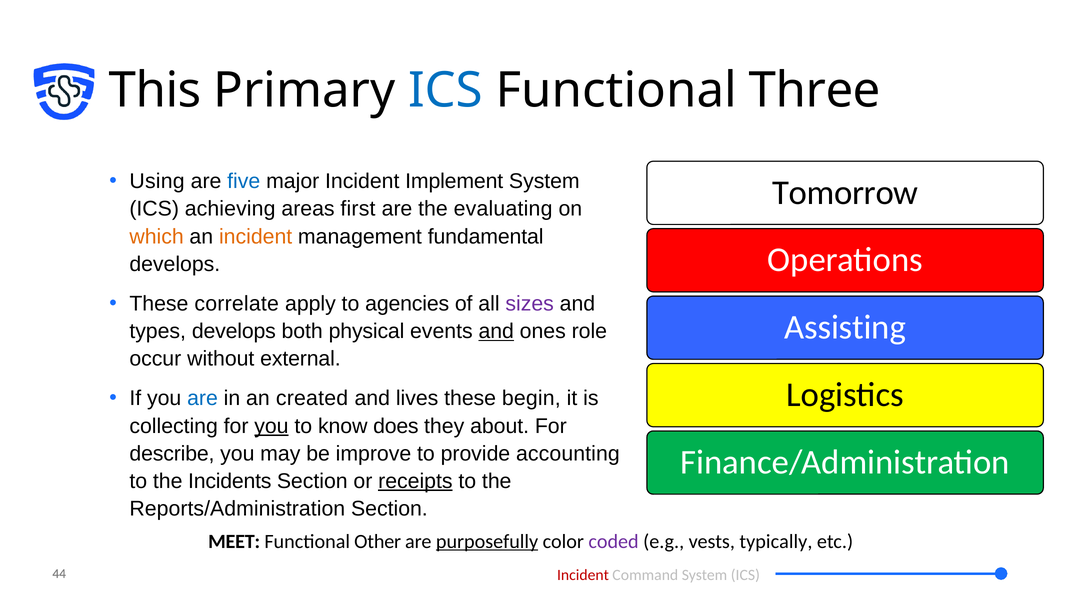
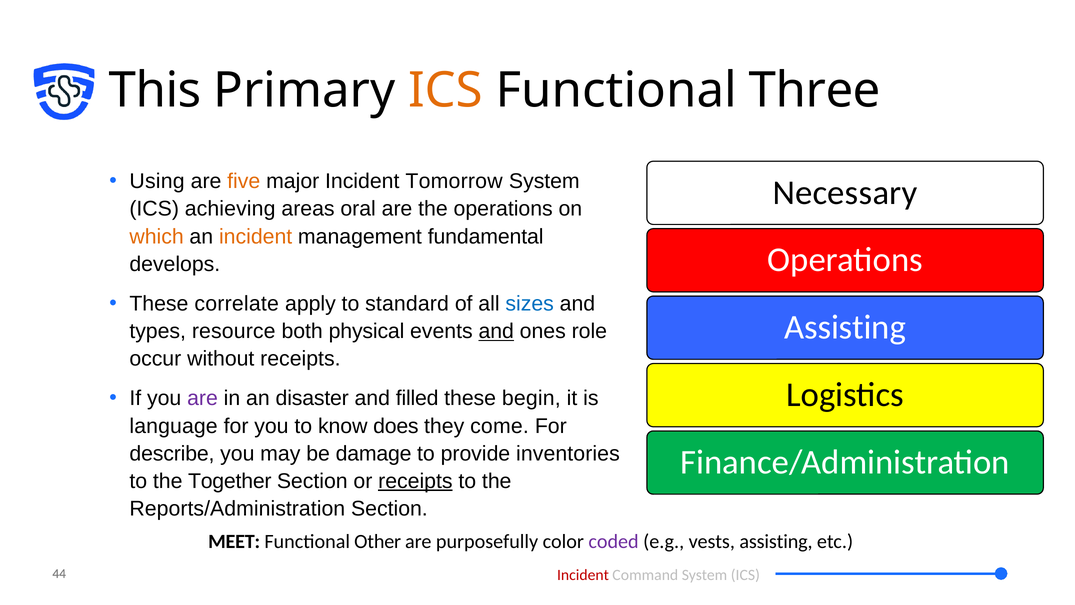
ICS colour: blue -> orange (445, 90)
five colour: blue -> orange (244, 181)
Implement: Implement -> Tomorrow (454, 181)
Tomorrow: Tomorrow -> Necessary (845, 192)
first: first -> oral (358, 209)
the evaluating: evaluating -> operations (503, 209)
agencies: agencies -> standard (407, 304)
sizes colour: purple -> blue (530, 304)
types develops: develops -> resource (234, 331)
without external: external -> receipts (300, 359)
are colour: blue -> purple (203, 398)
created: created -> disaster (312, 398)
lives: lives -> filled (417, 398)
collecting: collecting -> language (174, 426)
you underline: present -> none (271, 426)
about: about -> come (499, 426)
improve: improve -> damage (374, 453)
accounting: accounting -> inventories (568, 453)
Incidents: Incidents -> Together (230, 481)
purposefully underline: present -> none (487, 541)
vests typically: typically -> assisting (776, 541)
